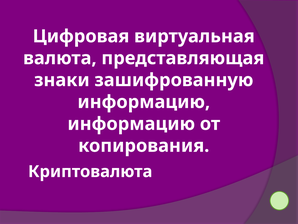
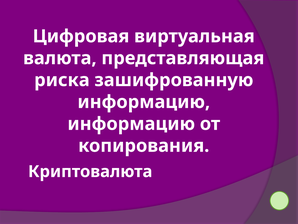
знаки: знаки -> риска (62, 80)
